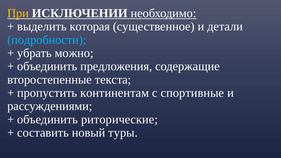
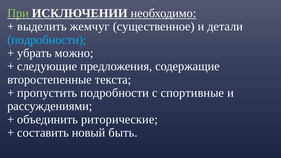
При colour: yellow -> light green (18, 13)
которая: которая -> жемчуг (90, 27)
объединить: объединить -> следующие (47, 66)
пропустить континентам: континентам -> подробности (115, 93)
туры: туры -> быть (123, 133)
